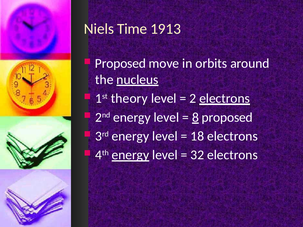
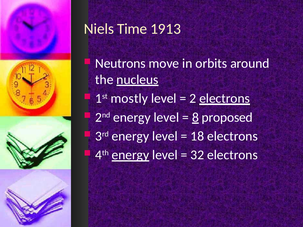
Proposed: Proposed -> Neutrons (120, 64)
theory: theory -> mostly (129, 99)
